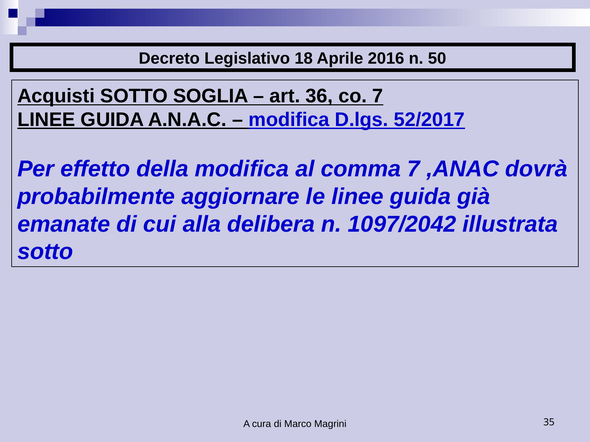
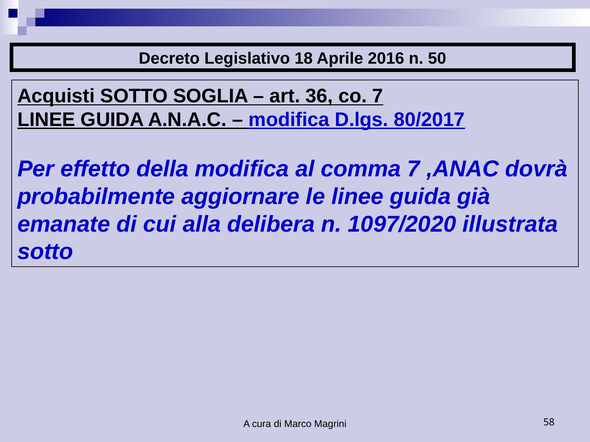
52/2017: 52/2017 -> 80/2017 (429, 120)
1097/2042: 1097/2042 -> 1097/2020 (402, 224)
35: 35 -> 58 (549, 423)
